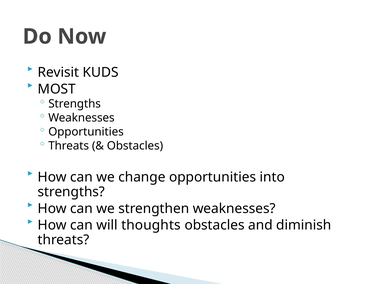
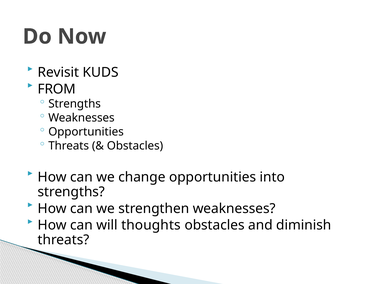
MOST: MOST -> FROM (57, 89)
